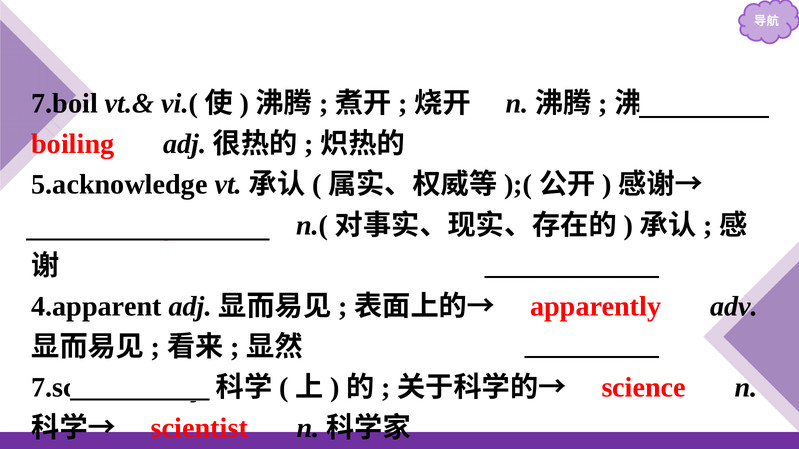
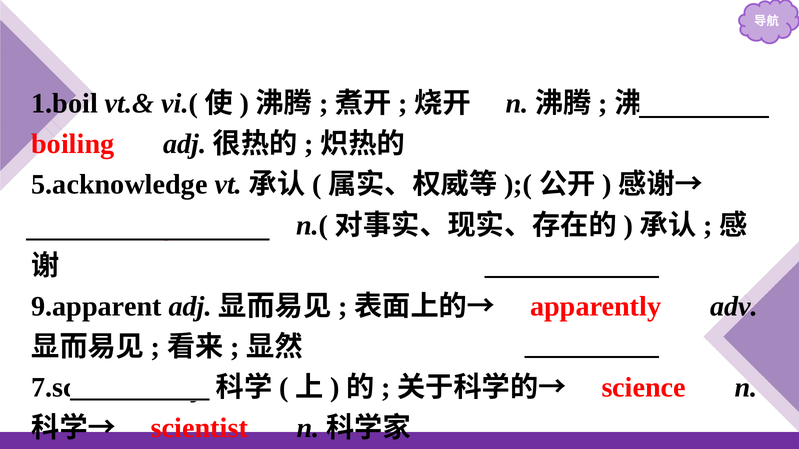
7.boil: 7.boil -> 1.boil (65, 104)
4.apparent: 4.apparent -> 9.apparent (96, 307)
